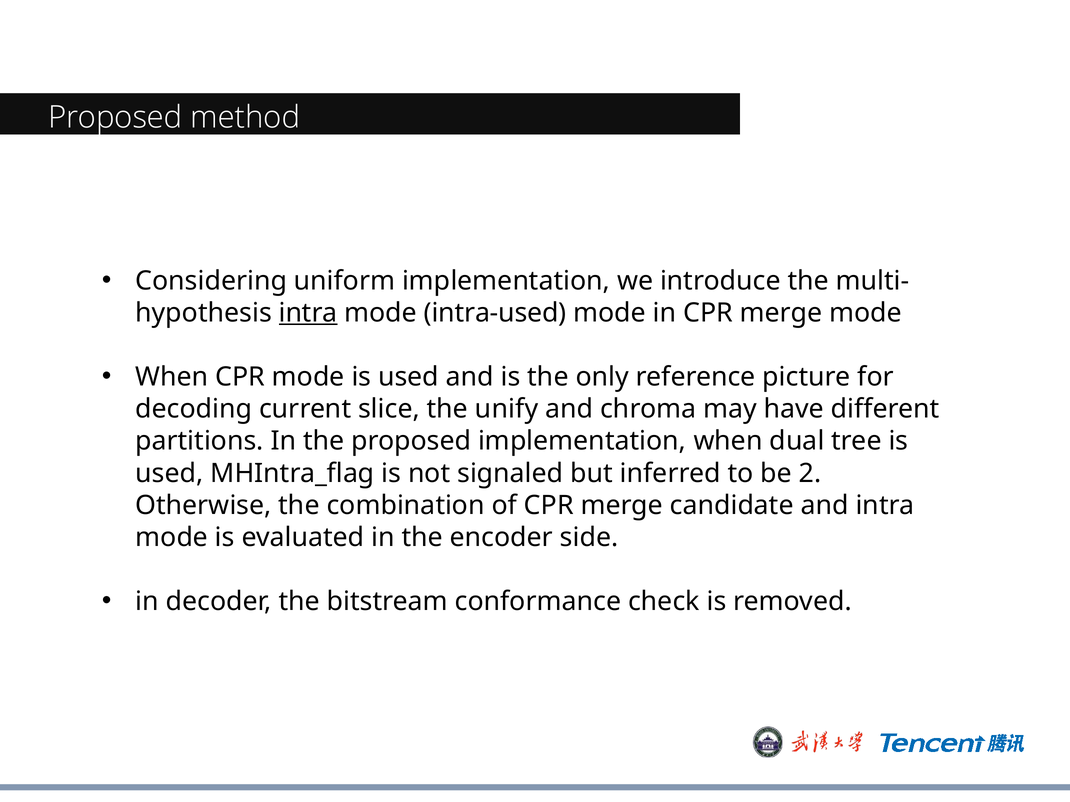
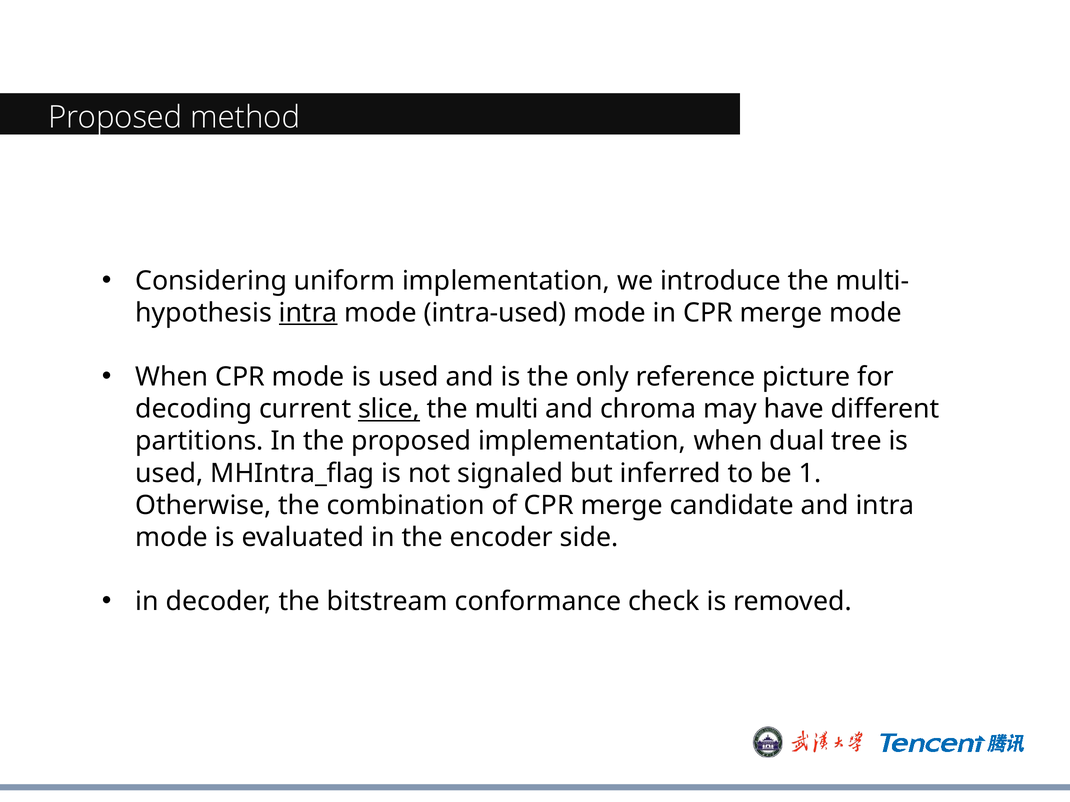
slice underline: none -> present (389, 409)
unify: unify -> multi (507, 409)
2: 2 -> 1 (810, 474)
